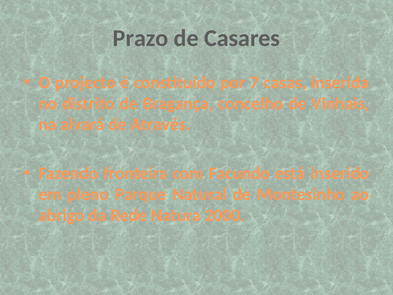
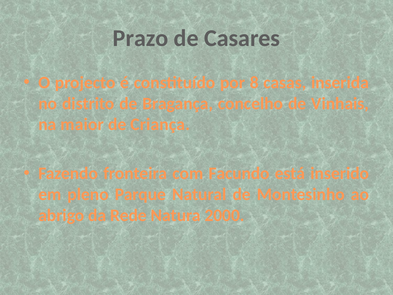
7: 7 -> 8 (254, 82)
alvará: alvará -> maior (82, 124)
Através: Através -> Criança (160, 124)
